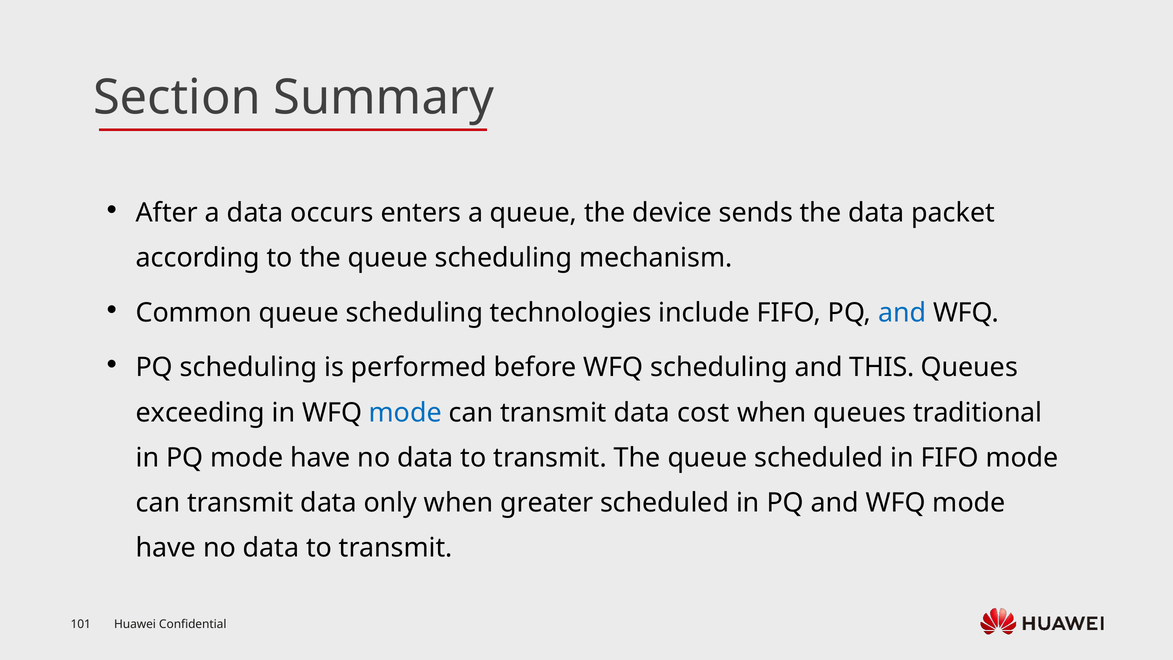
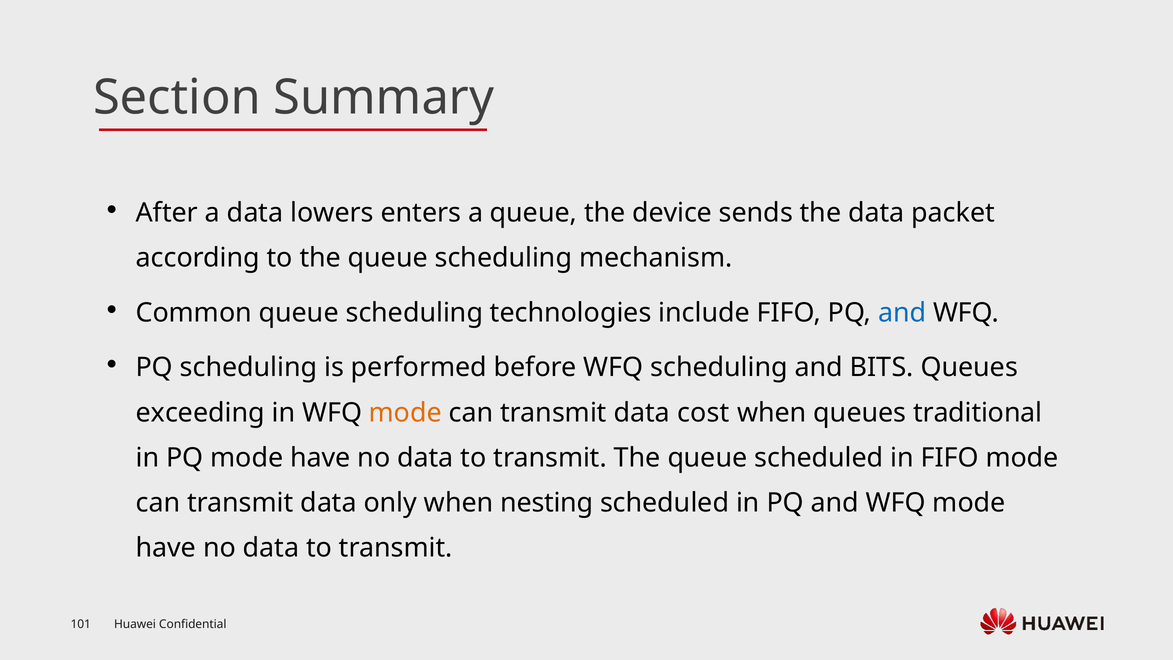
occurs: occurs -> lowers (332, 213)
THIS: THIS -> BITS (882, 367)
mode colour: blue -> orange (405, 413)
greater: greater -> nesting (547, 503)
